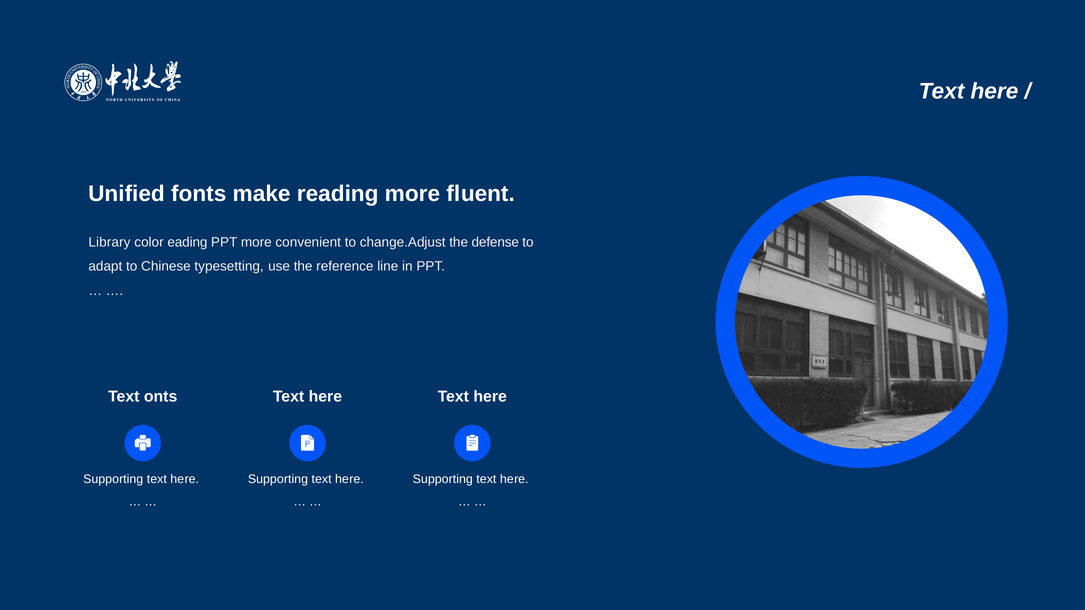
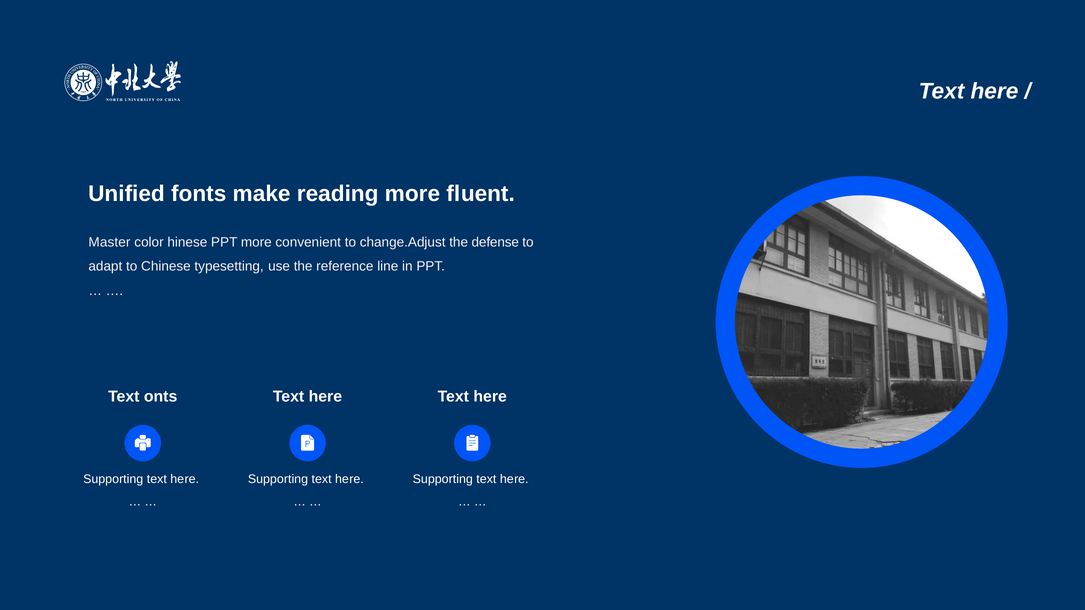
Library: Library -> Master (109, 242)
eading: eading -> hinese (187, 242)
